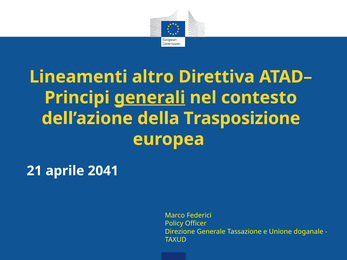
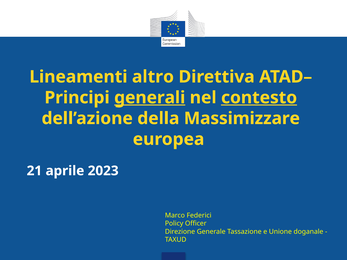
contesto underline: none -> present (259, 98)
Trasposizione: Trasposizione -> Massimizzare (242, 119)
2041: 2041 -> 2023 (103, 171)
